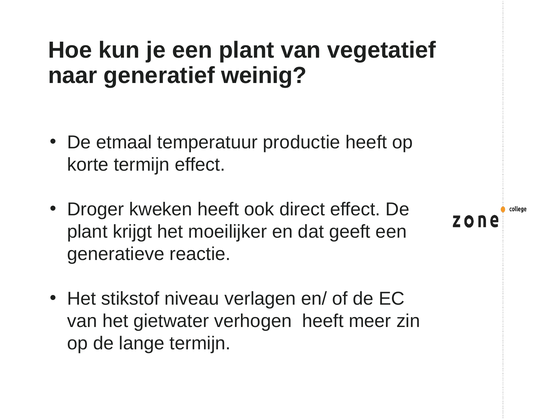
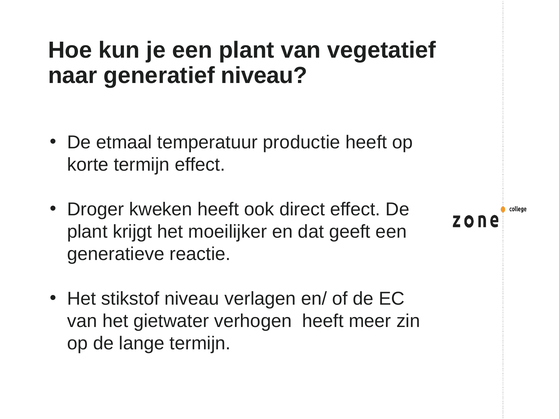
generatief weinig: weinig -> niveau (264, 75)
